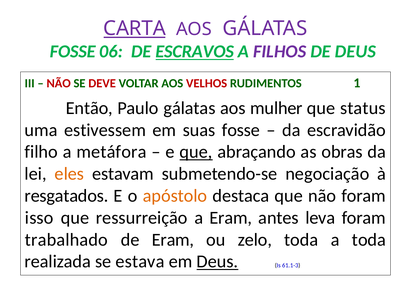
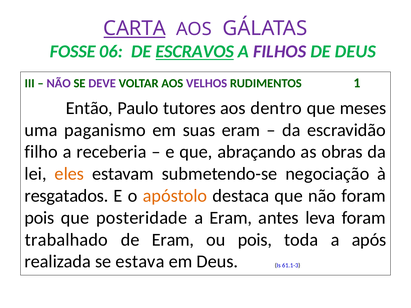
NÃO colour: red -> purple (59, 84)
DEVE colour: red -> purple (102, 84)
VELHOS colour: red -> purple (207, 84)
Paulo gálatas: gálatas -> tutores (190, 108)
mulher: mulher -> dentro (276, 108)
status: status -> meses (363, 108)
estivessem: estivessem -> paganismo (105, 130)
suas fosse: fosse -> eram (241, 130)
metáfora: metáfora -> receberia (111, 152)
que underline: present -> none (196, 152)
isso: isso -> pois (39, 218)
ressurreição: ressurreição -> posteridade (142, 218)
ou zelo: zelo -> pois (255, 240)
a toda: toda -> após (369, 240)
Deus underline: present -> none (217, 262)
